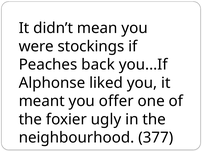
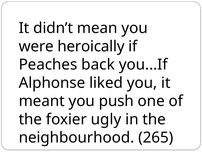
stockings: stockings -> heroically (91, 46)
offer: offer -> push (116, 101)
377: 377 -> 265 (156, 137)
